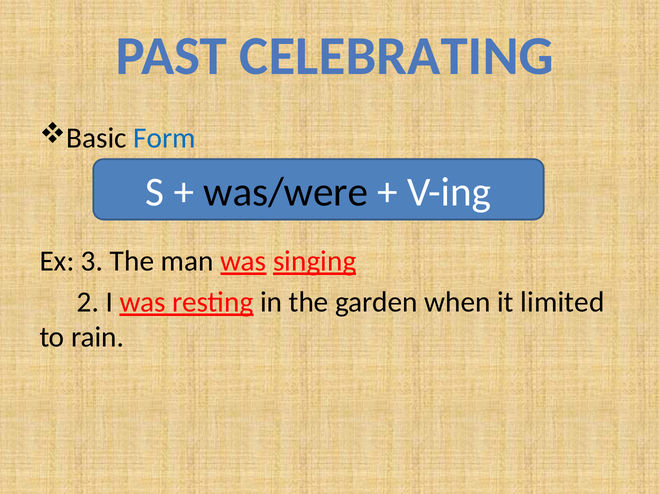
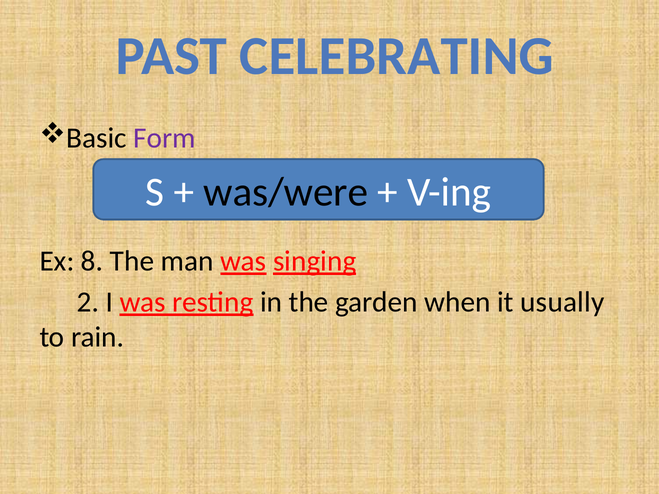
Form colour: blue -> purple (165, 138)
3: 3 -> 8 (92, 261)
limited: limited -> usually (562, 302)
